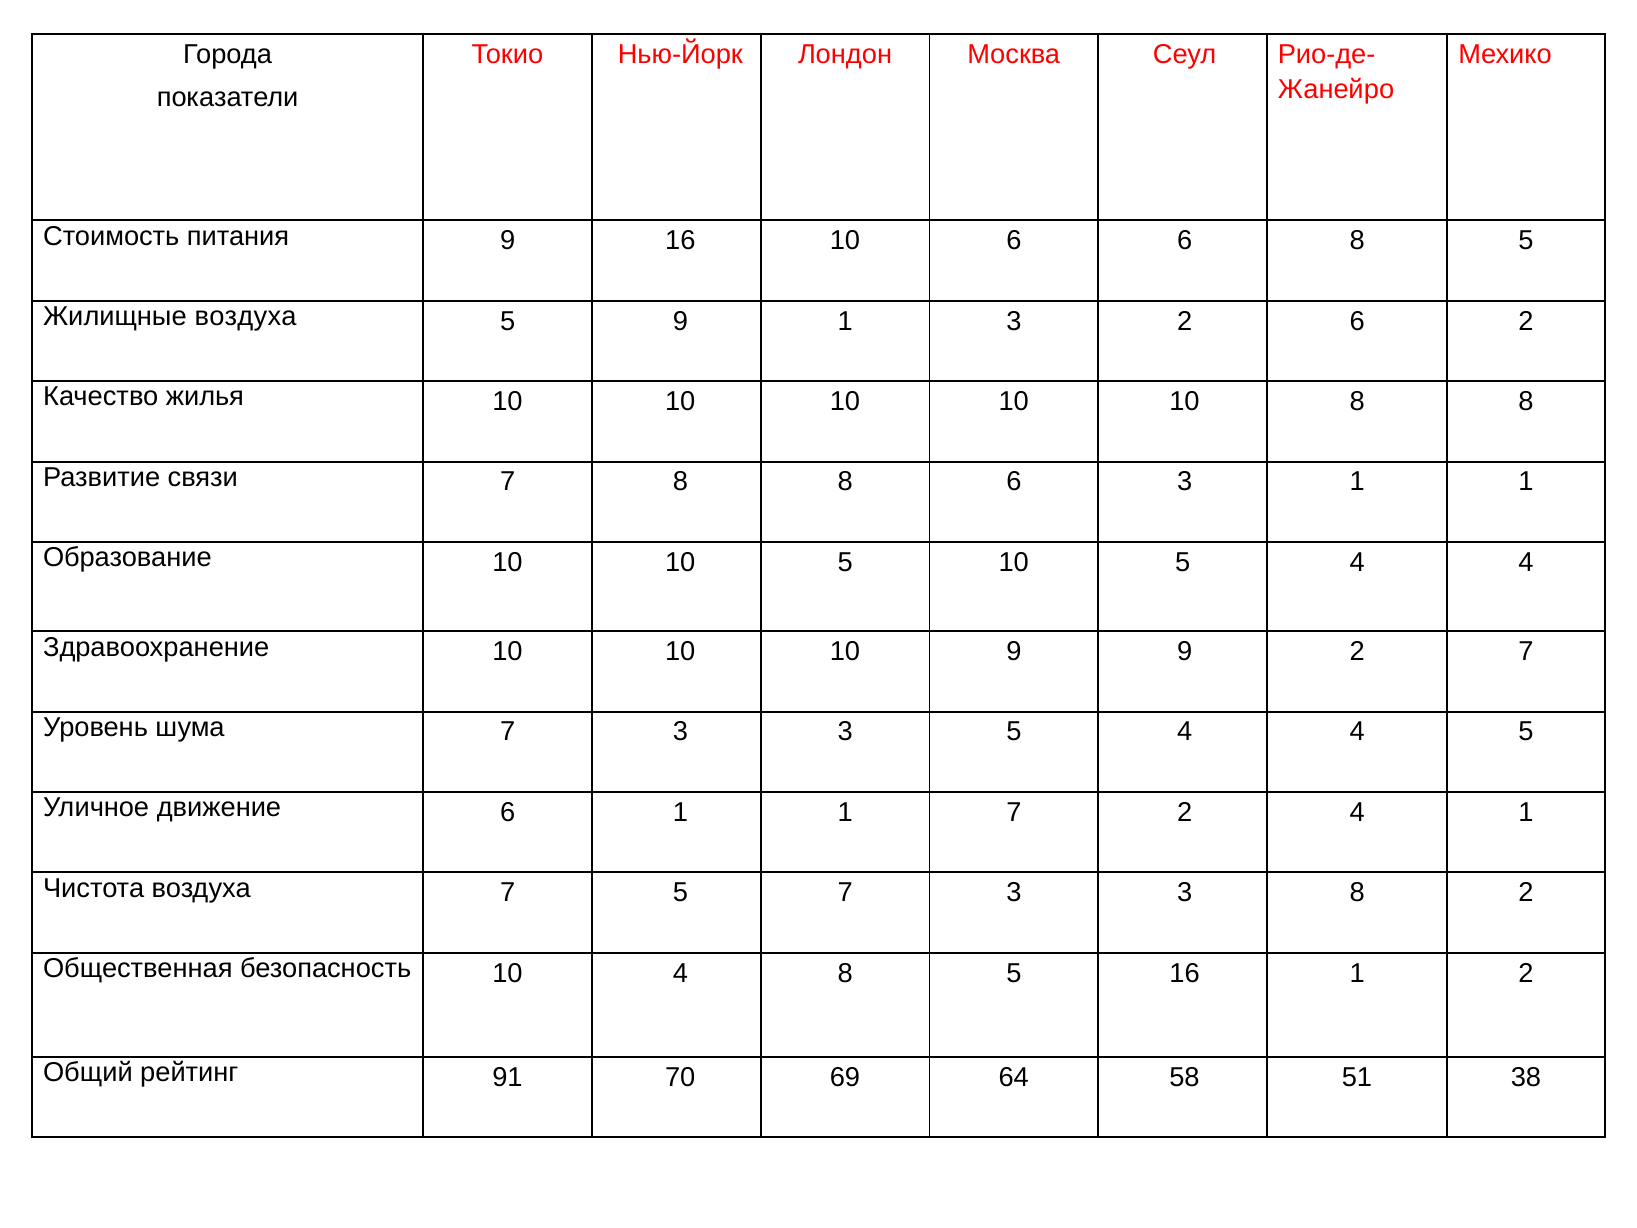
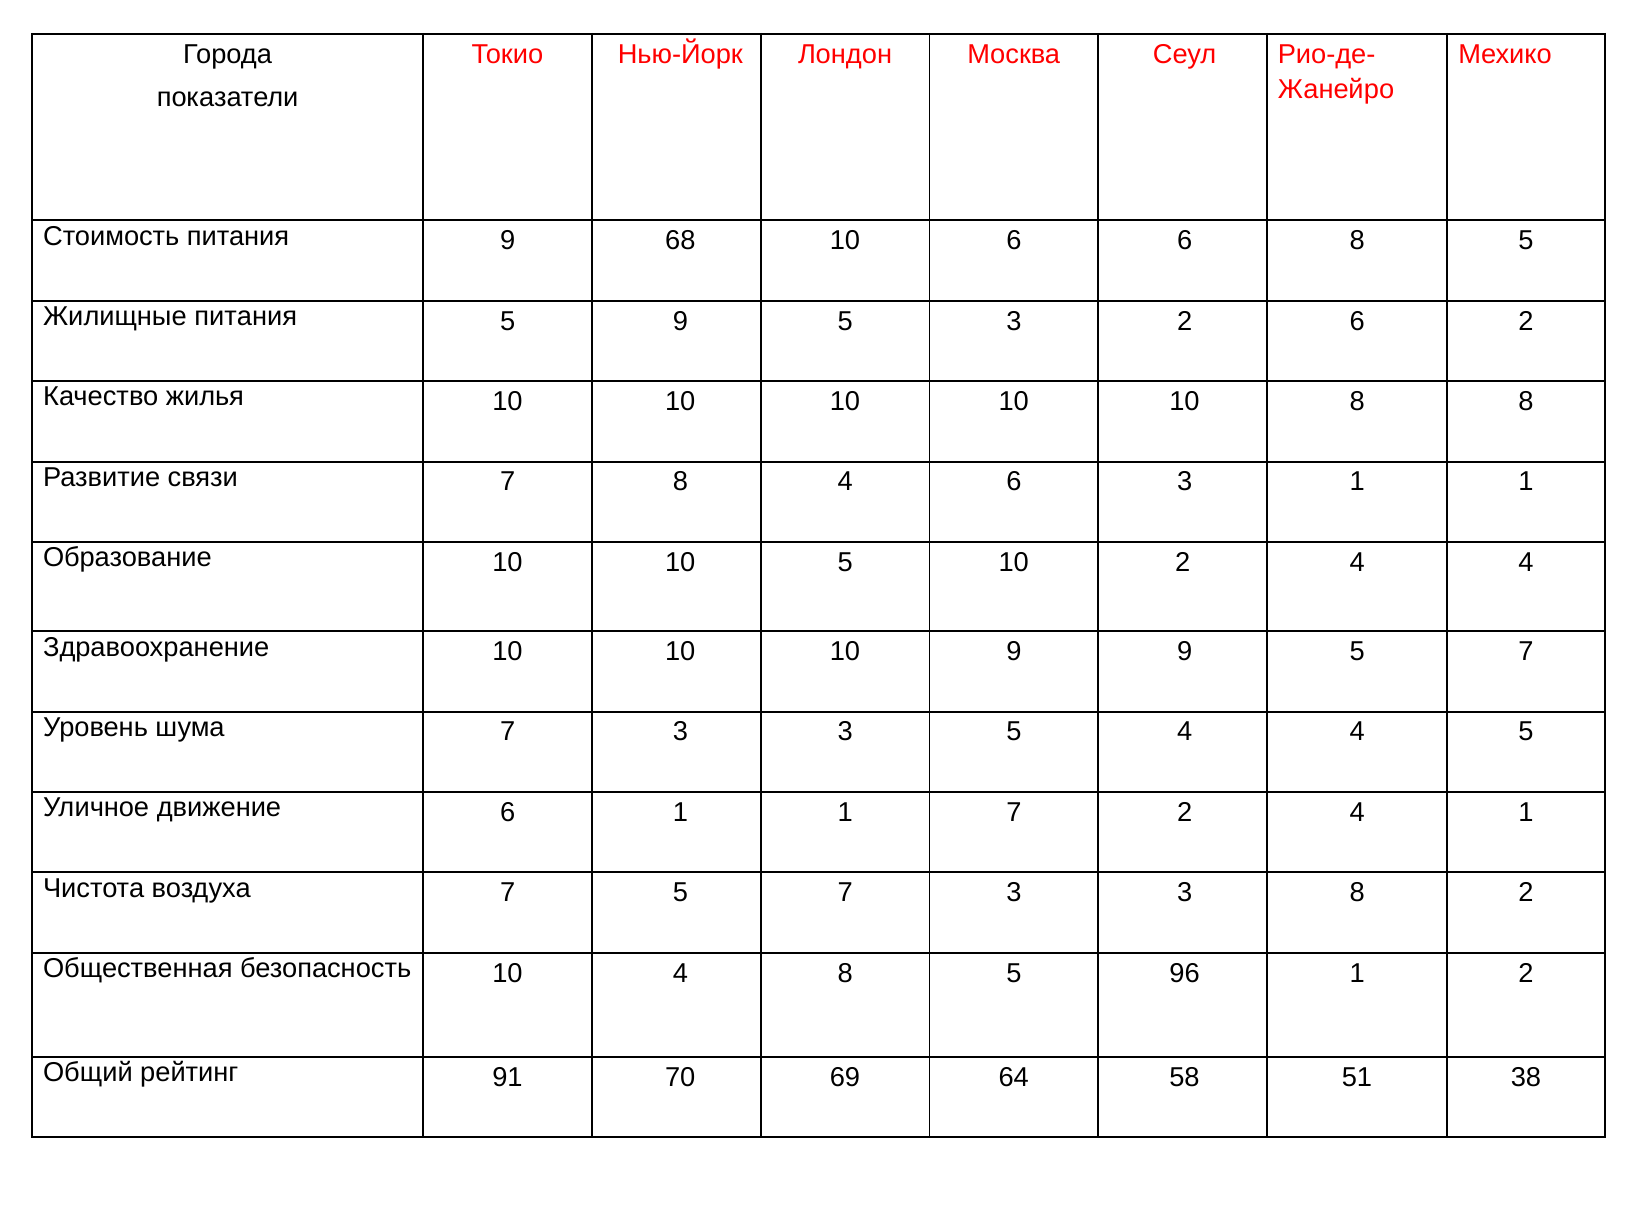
9 16: 16 -> 68 (680, 241)
Жилищные воздуха: воздуха -> питания (246, 317)
5 9 1: 1 -> 5 (845, 321)
7 8 8: 8 -> 4 (845, 482)
5 10 5: 5 -> 2 (1183, 562)
9 9 2: 2 -> 5 (1357, 651)
5 16: 16 -> 96 (1185, 973)
